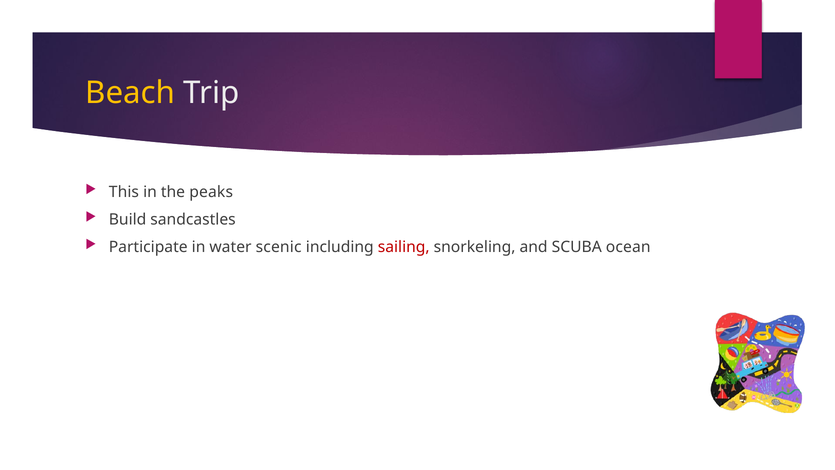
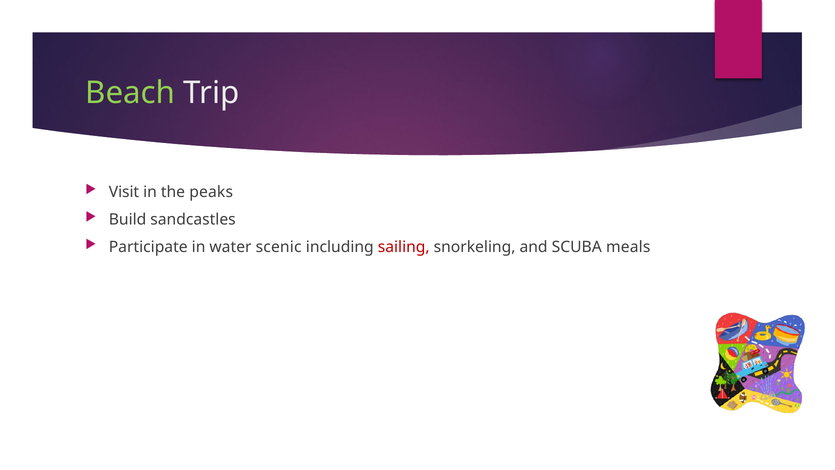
Beach colour: yellow -> light green (130, 93)
This: This -> Visit (124, 192)
ocean: ocean -> meals (628, 247)
